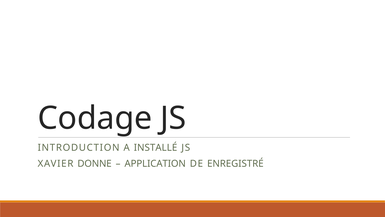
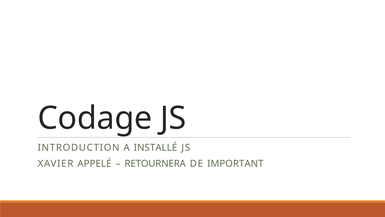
DONNE: DONNE -> APPELÉ (94, 163)
APPLICATION: APPLICATION -> RETOURNERA (155, 163)
ENREGISTRÉ: ENREGISTRÉ -> IMPORTANT (235, 163)
